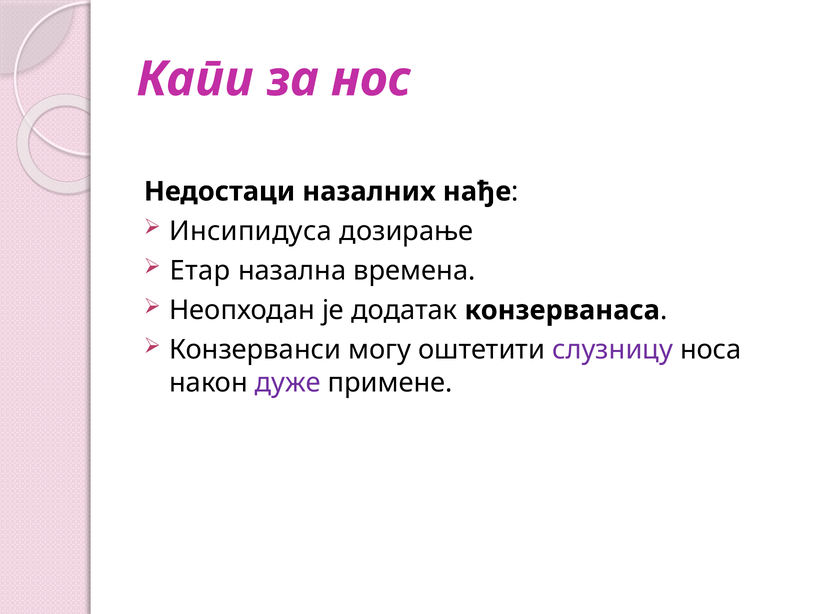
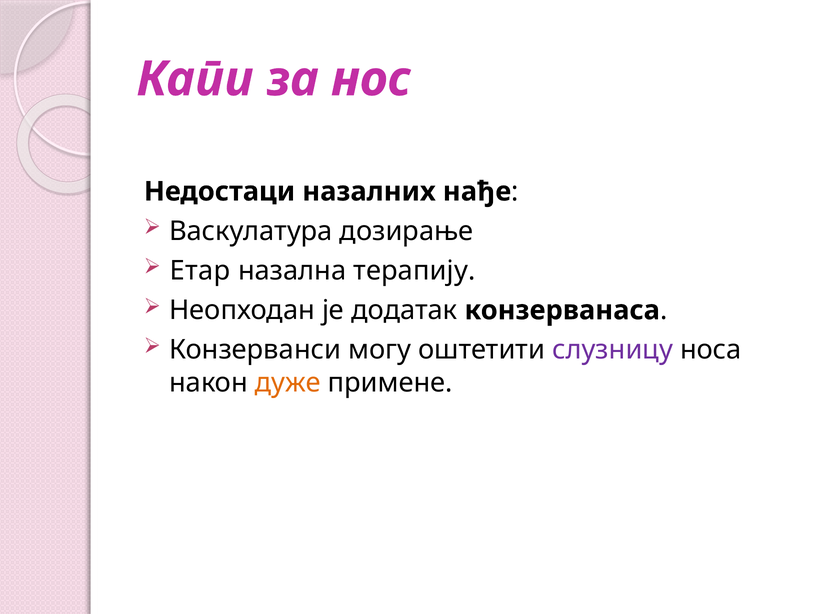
Инсипидуса: Инсипидуса -> Васкулатура (251, 231)
времена: времена -> терапију (414, 270)
дуже colour: purple -> orange (288, 382)
